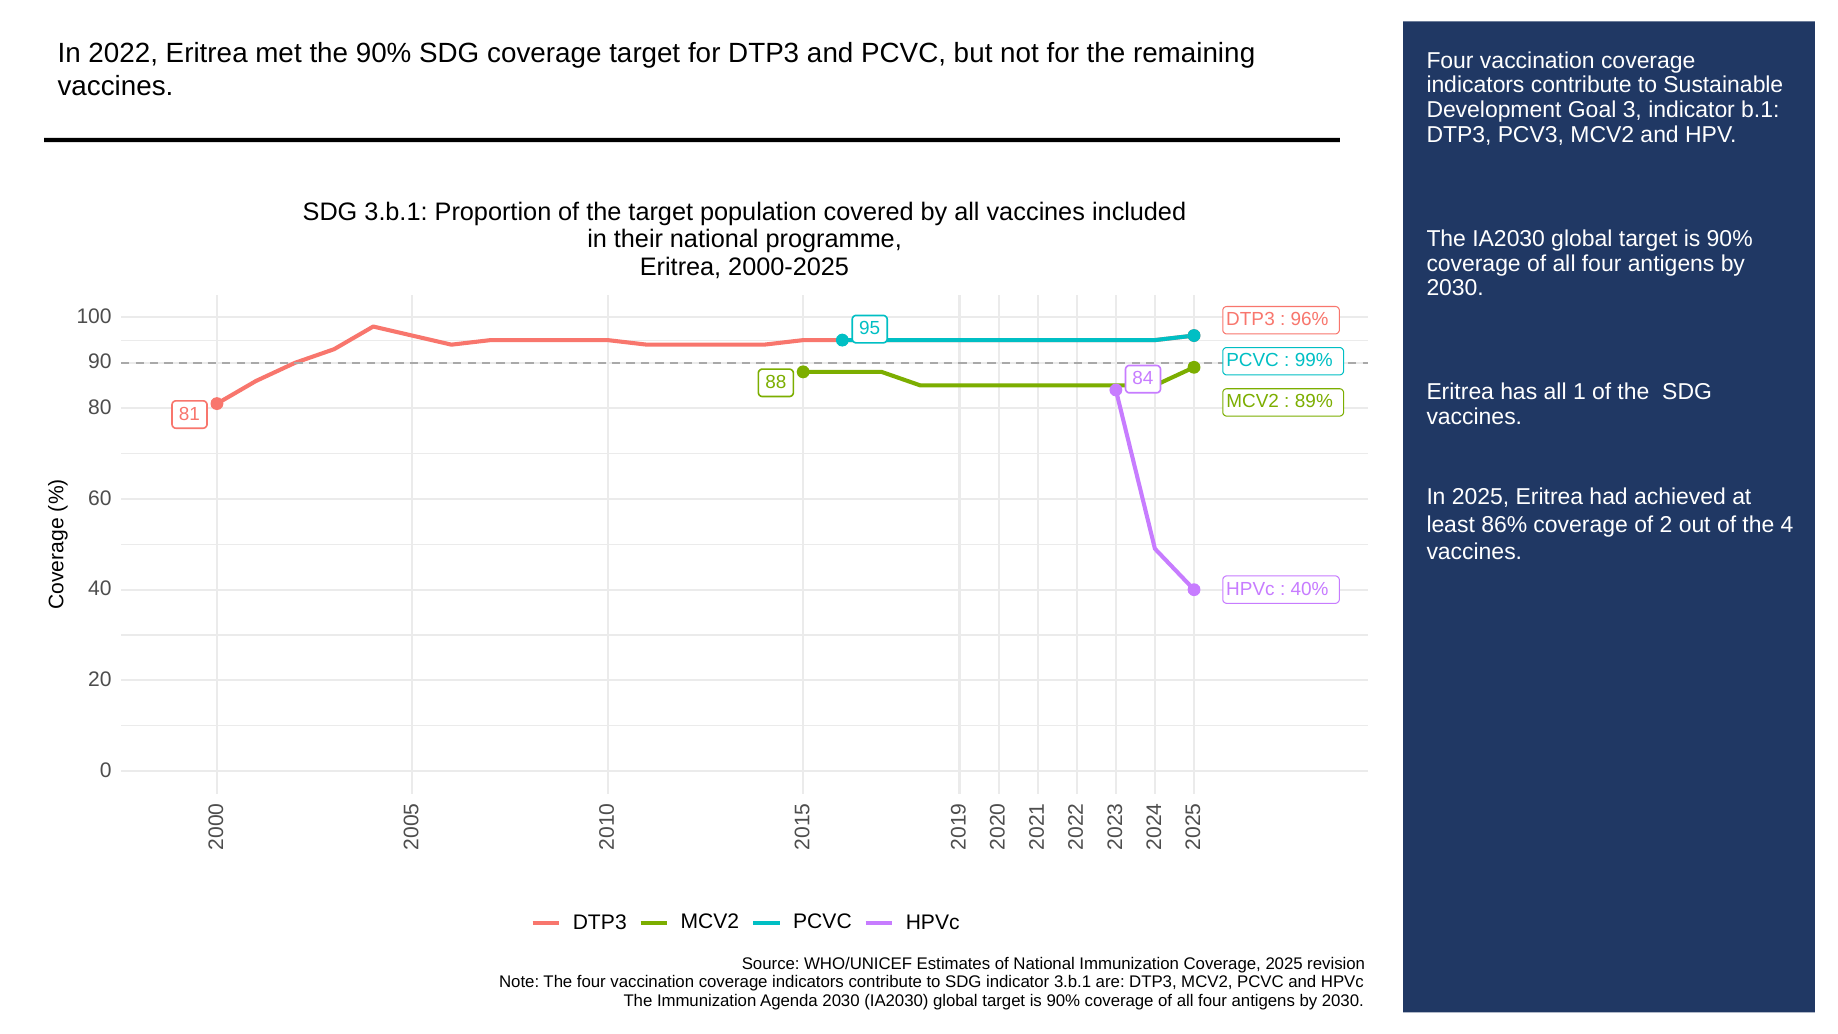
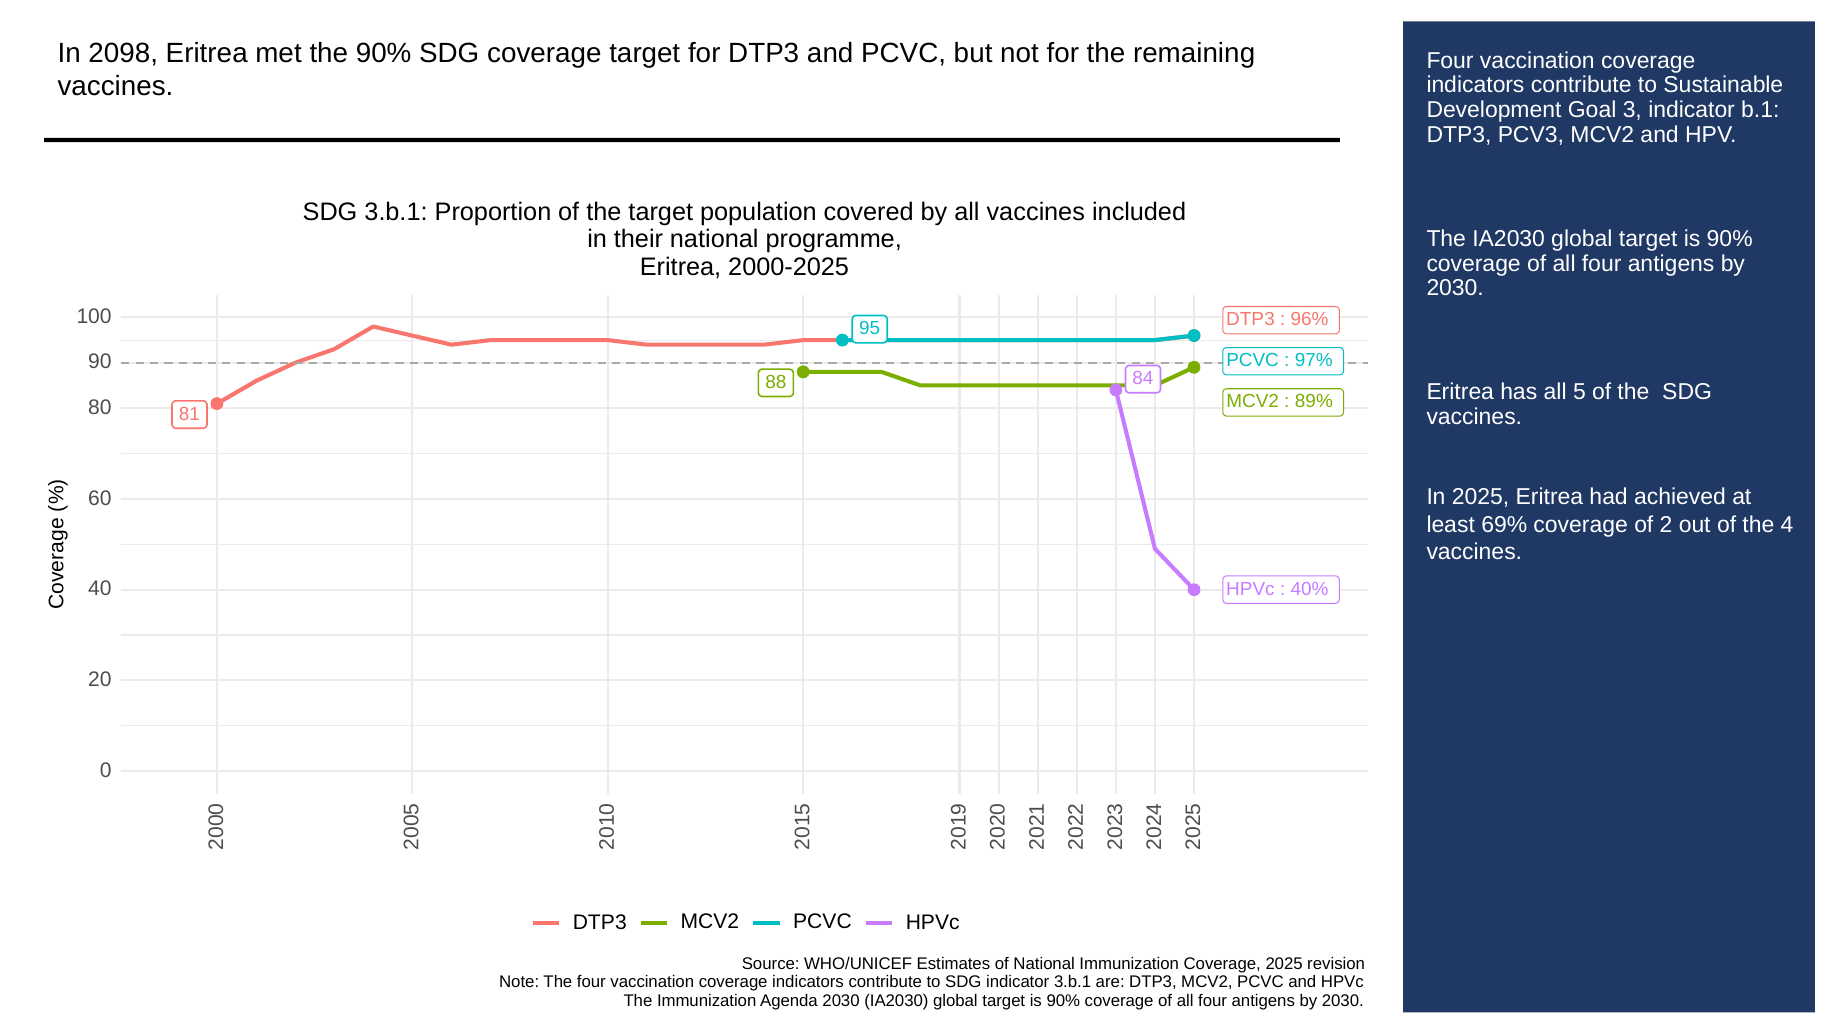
2022: 2022 -> 2098 (123, 53)
99%: 99% -> 97% (1314, 360)
all 1: 1 -> 5 (1579, 392)
86%: 86% -> 69% (1504, 524)
